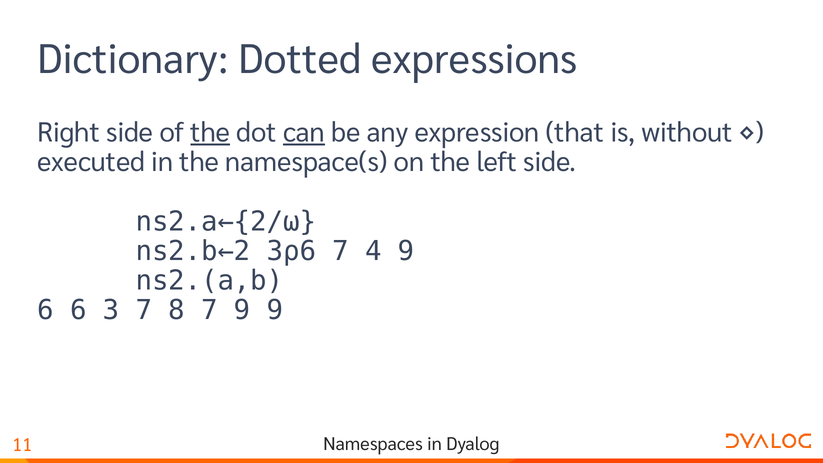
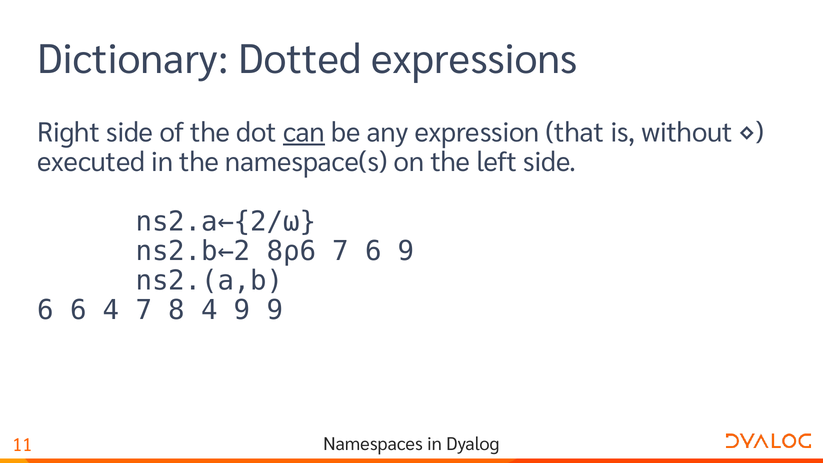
the underline: present -> none (210, 133)
3⍴6: 3⍴6 -> 8⍴6 (291, 251)
7 4: 4 -> 6 (373, 251)
6 3: 3 -> 4 (111, 310)
8 7: 7 -> 4 (209, 310)
